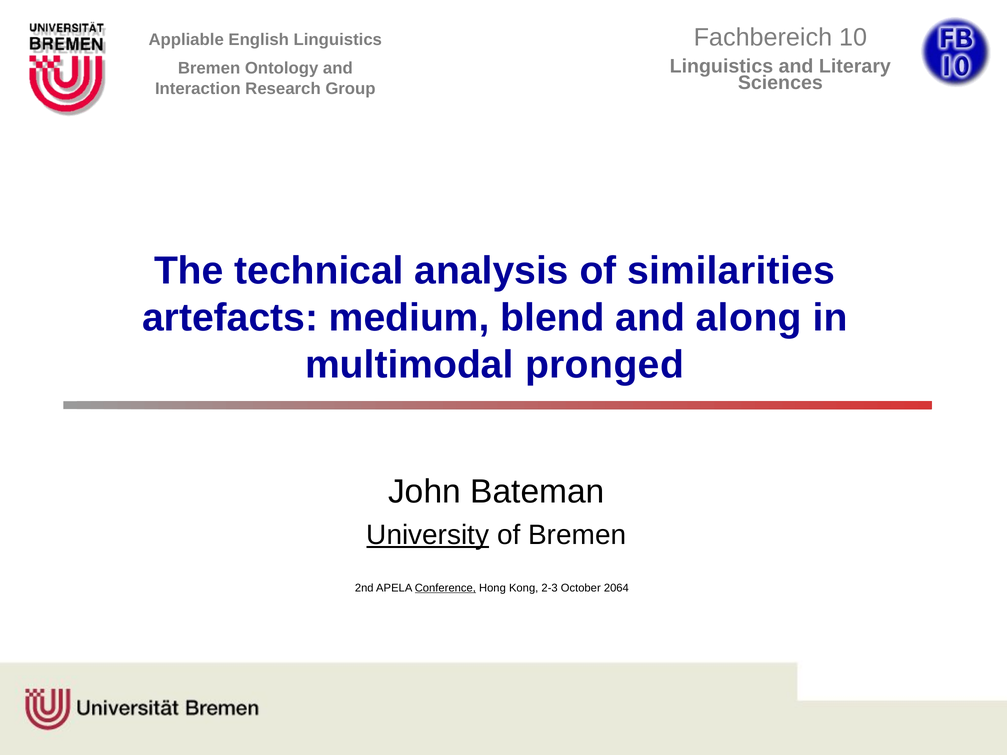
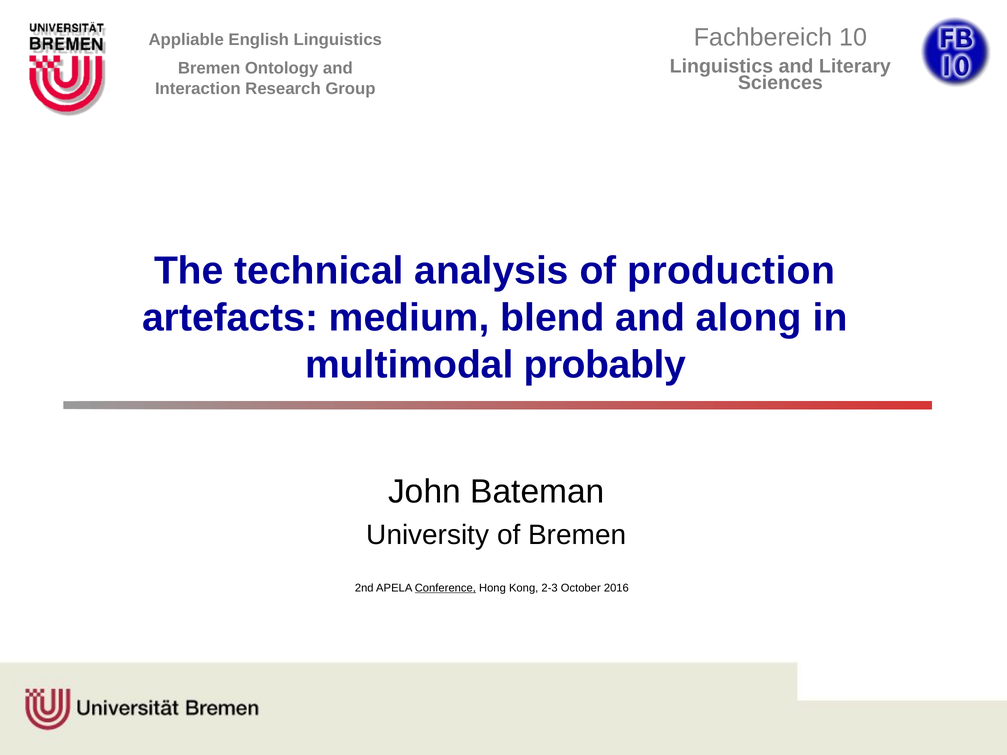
similarities: similarities -> production (731, 271)
pronged: pronged -> probably (605, 365)
University underline: present -> none (428, 535)
2064: 2064 -> 2016 (616, 588)
